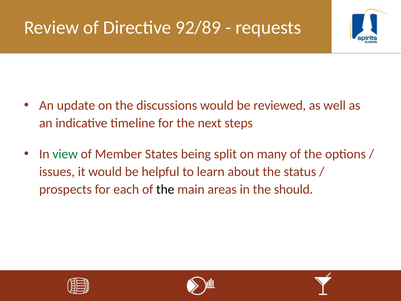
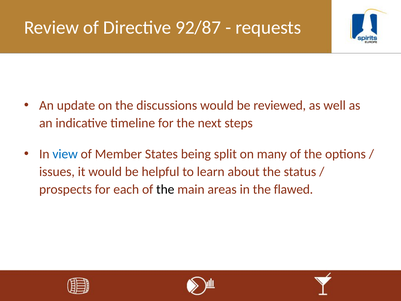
92/89: 92/89 -> 92/87 (198, 28)
view colour: green -> blue (65, 154)
should: should -> flawed (293, 189)
